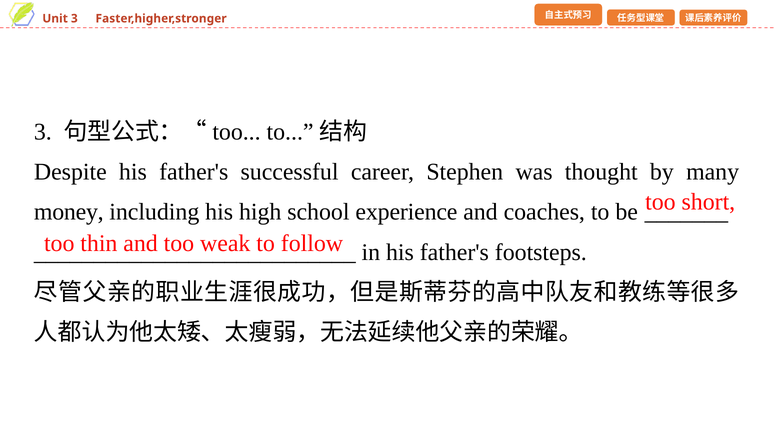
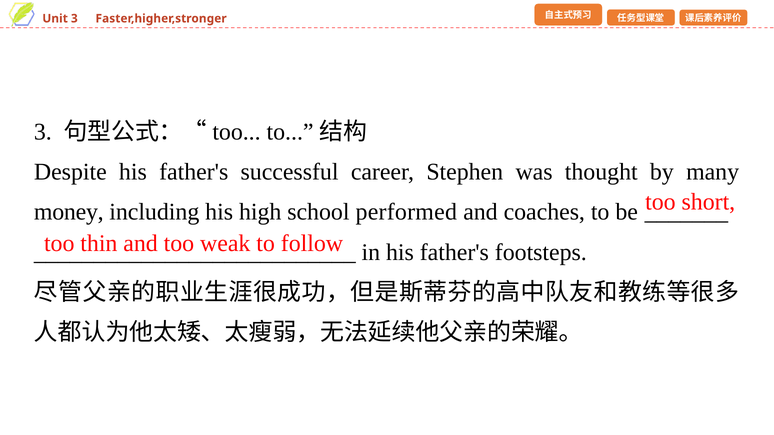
experience: experience -> performed (406, 212)
